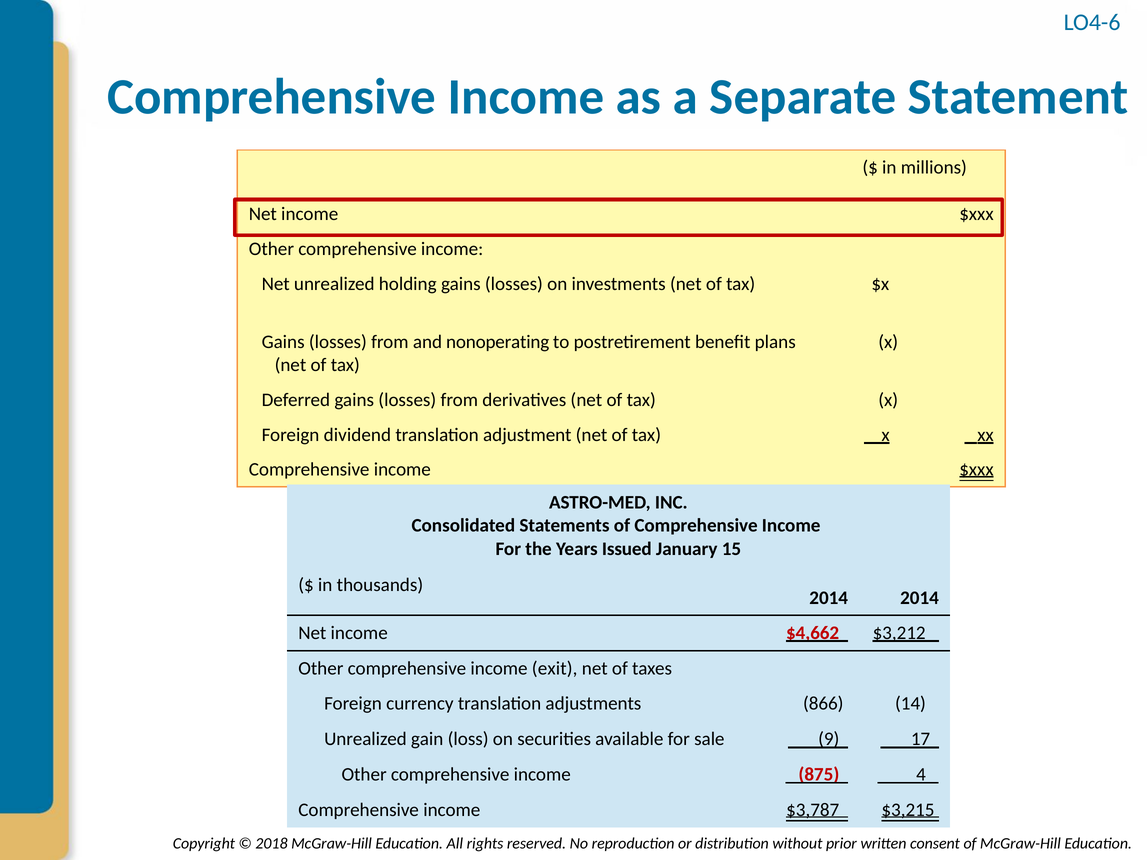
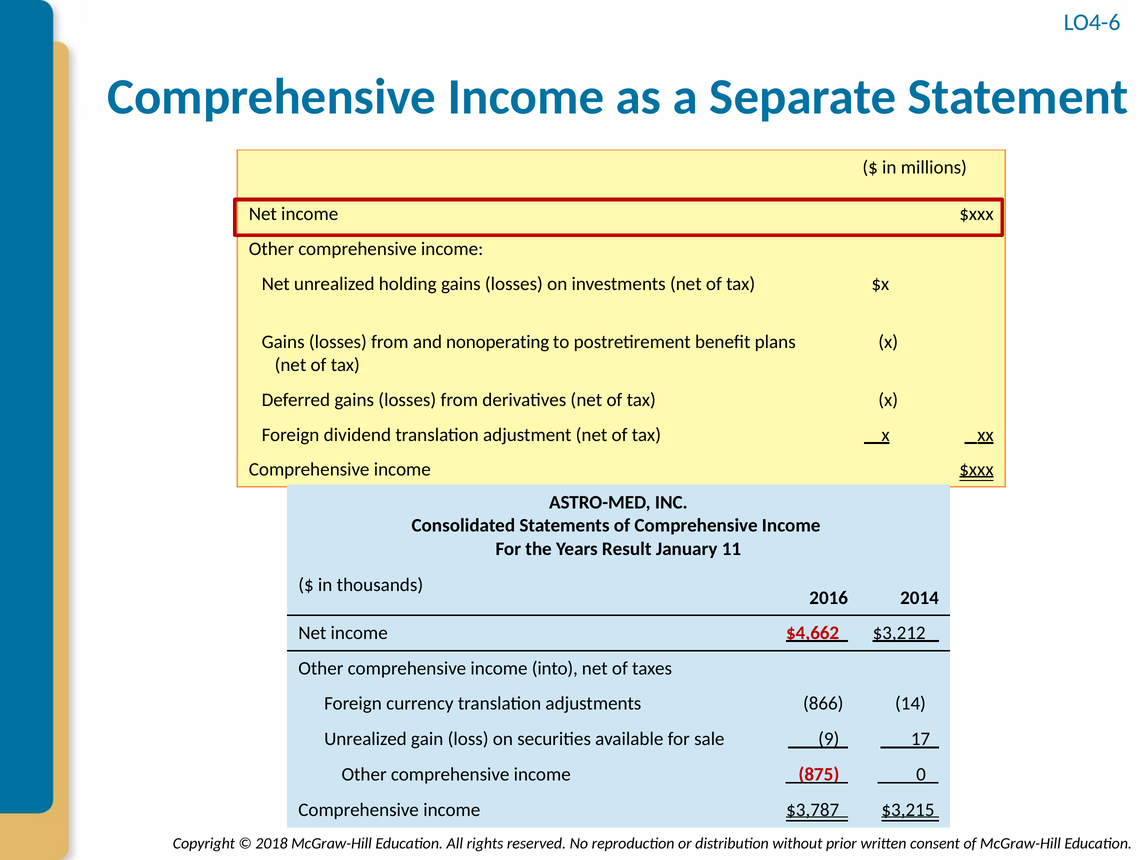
Issued: Issued -> Result (627, 549)
15: 15 -> 11 (731, 549)
2014: 2014 -> 2016 (829, 598)
exit: exit -> into (555, 668)
4: 4 -> 0 (921, 775)
